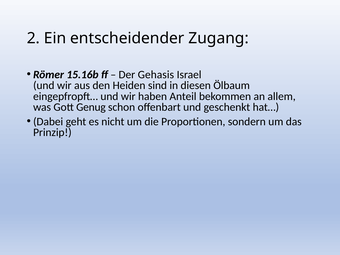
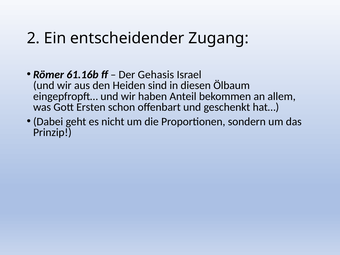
15.16b: 15.16b -> 61.16b (83, 75)
Genug: Genug -> Ersten (91, 107)
